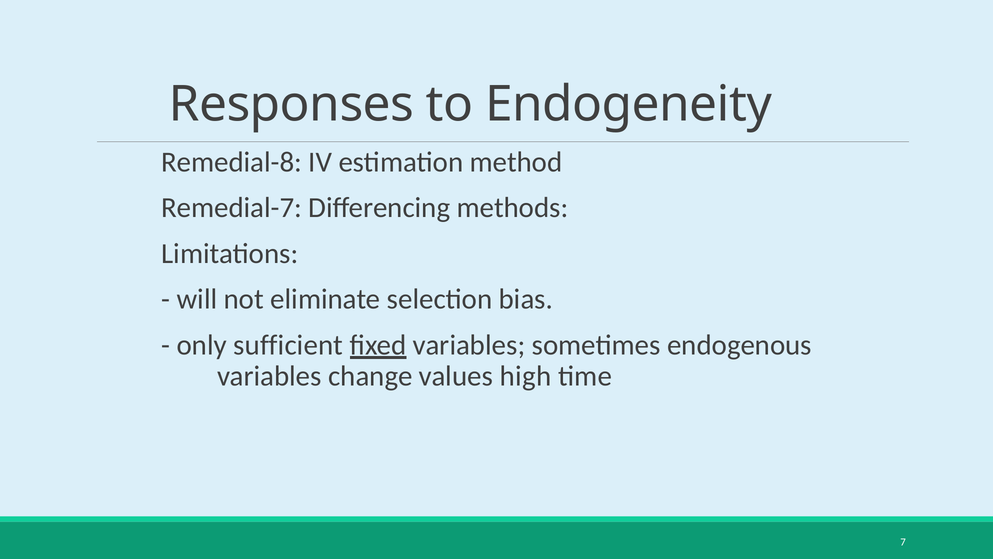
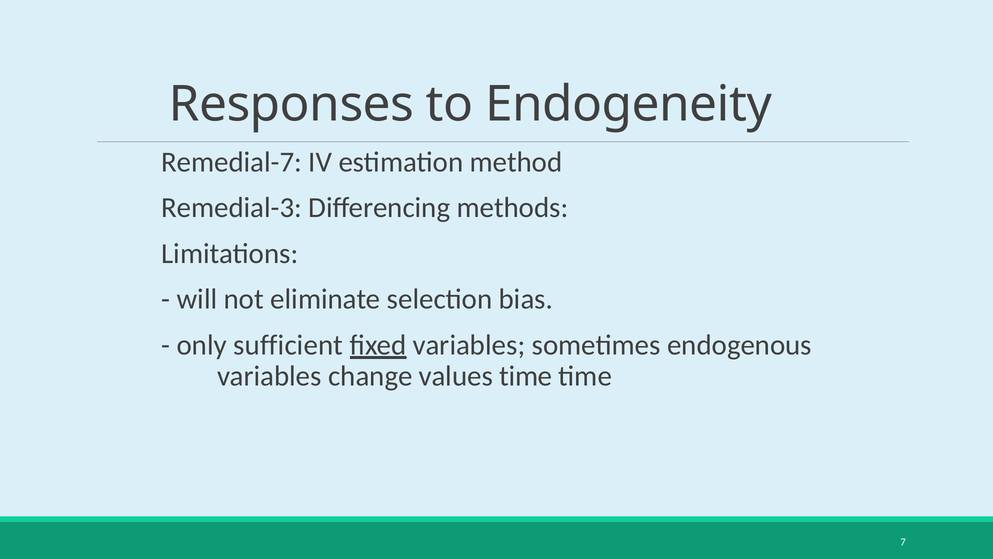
Remedial-8: Remedial-8 -> Remedial-7 (232, 162)
Remedial-7: Remedial-7 -> Remedial-3 (232, 208)
values high: high -> time (526, 376)
